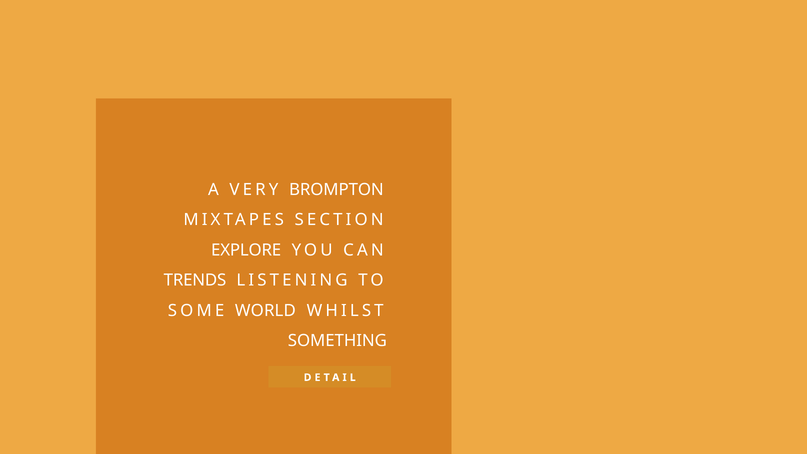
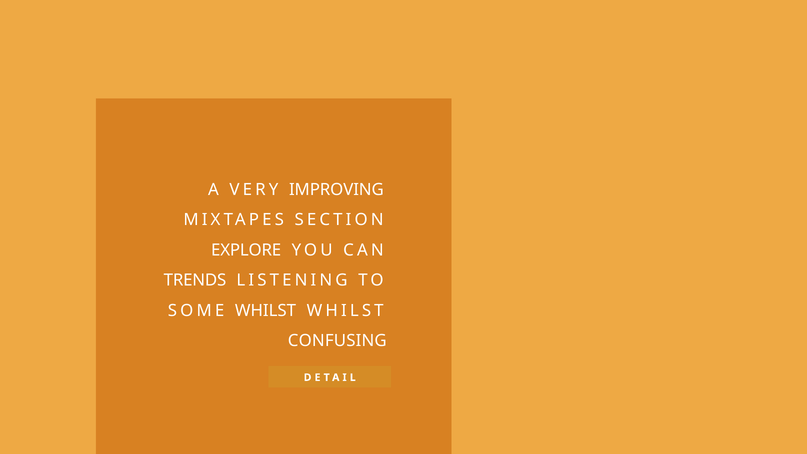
BROMPTON: BROMPTON -> IMPROVING (336, 190)
SOME WORLD: WORLD -> WHILST (265, 311)
SOMETHING: SOMETHING -> CONFUSING (337, 341)
